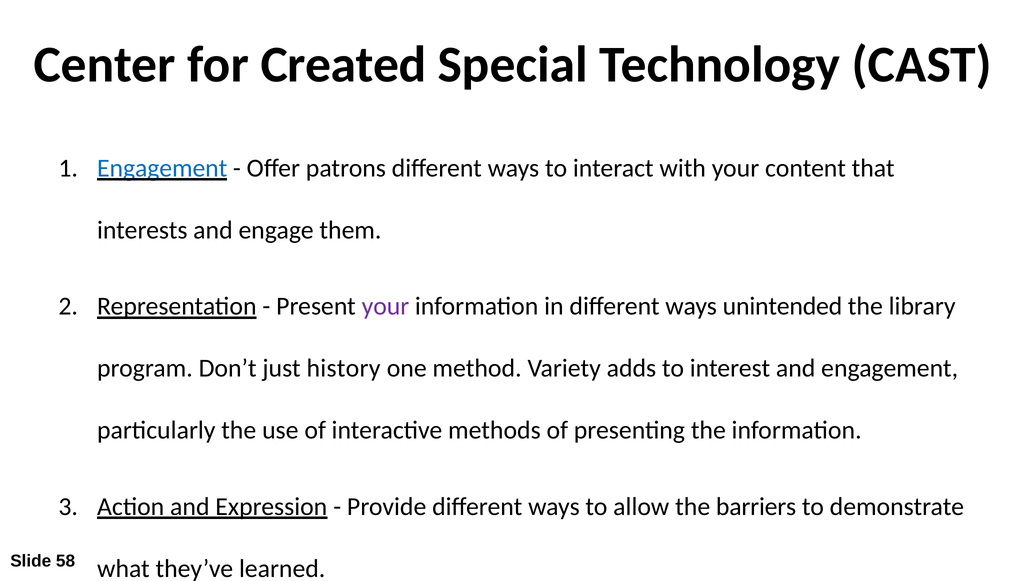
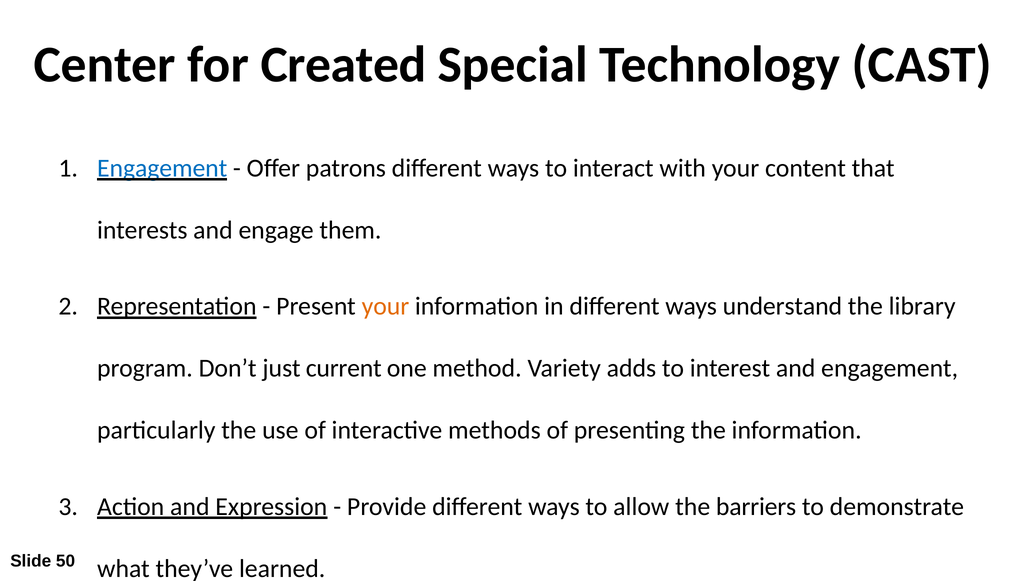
your colour: purple -> orange (385, 306)
unintended: unintended -> understand (782, 306)
history: history -> current (344, 368)
58: 58 -> 50 (65, 561)
